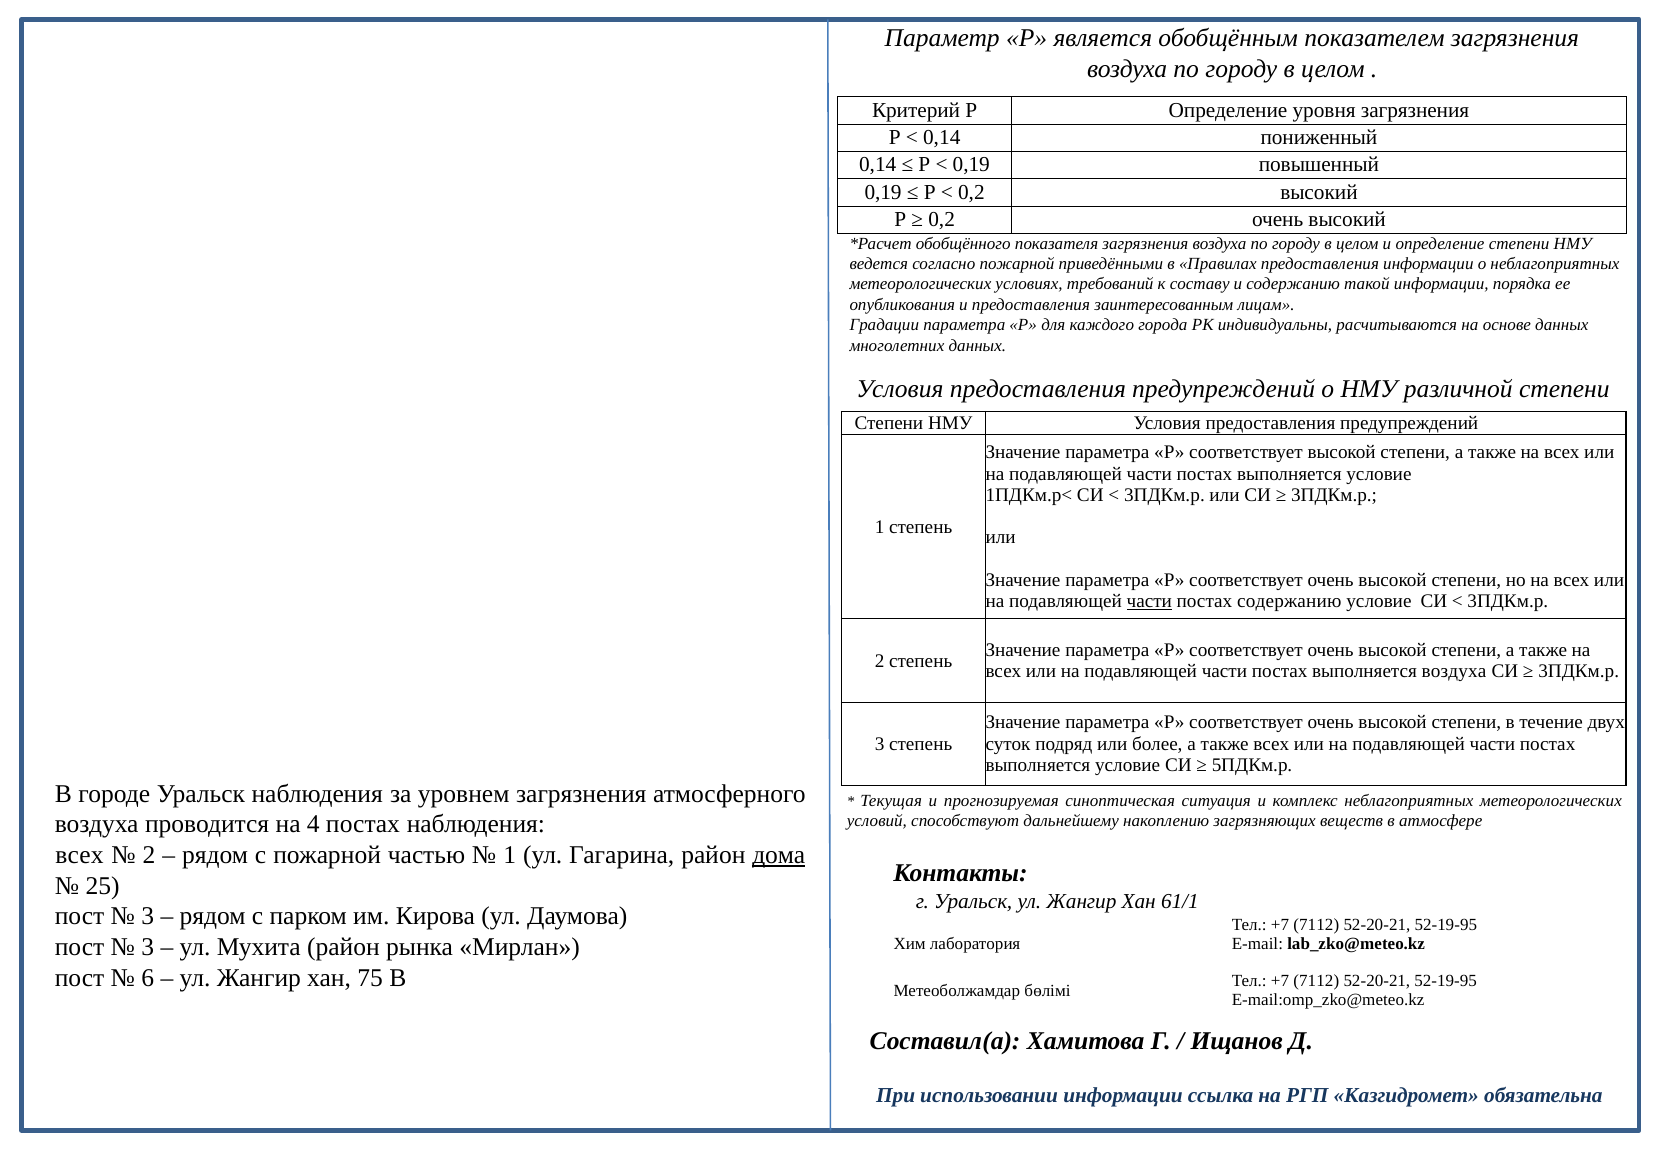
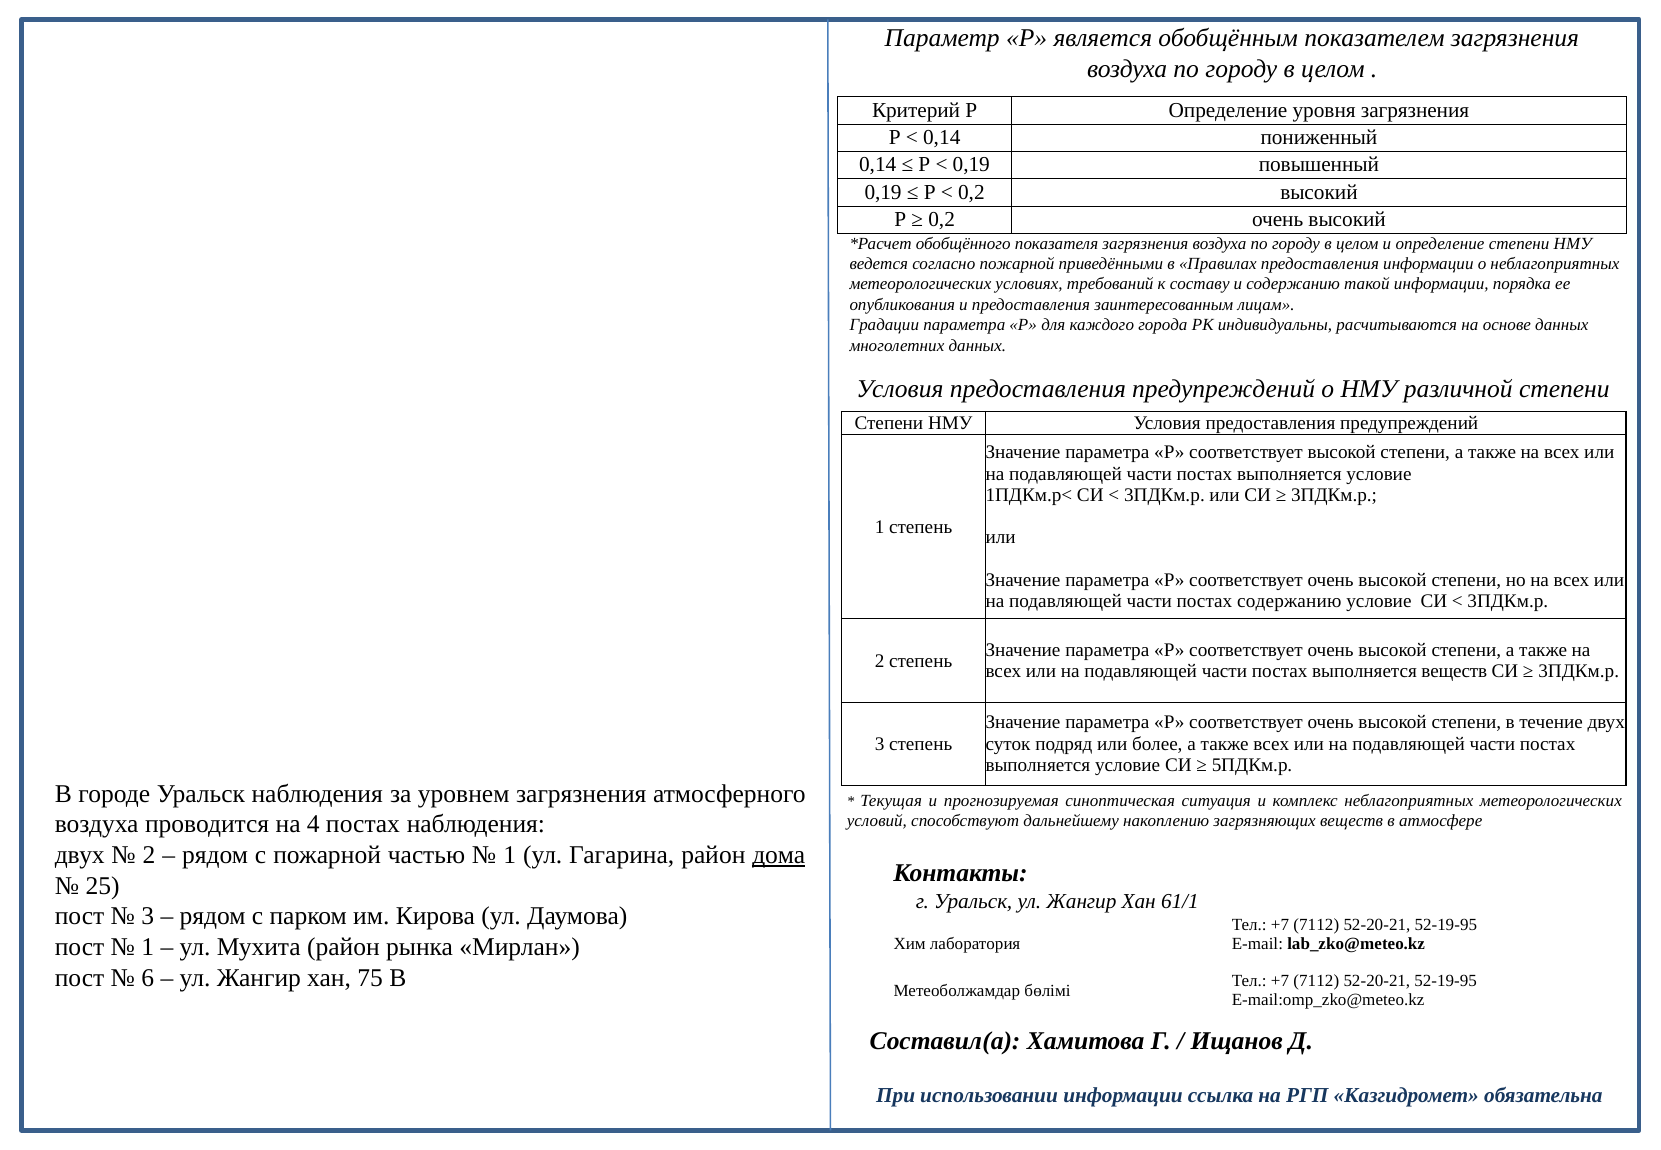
части underline: present -> none (1149, 601)
выполняется воздуха: воздуха -> веществ (1454, 671)
всех: всех -> двух (80, 855)
3: 3 -> 1 (148, 947)
